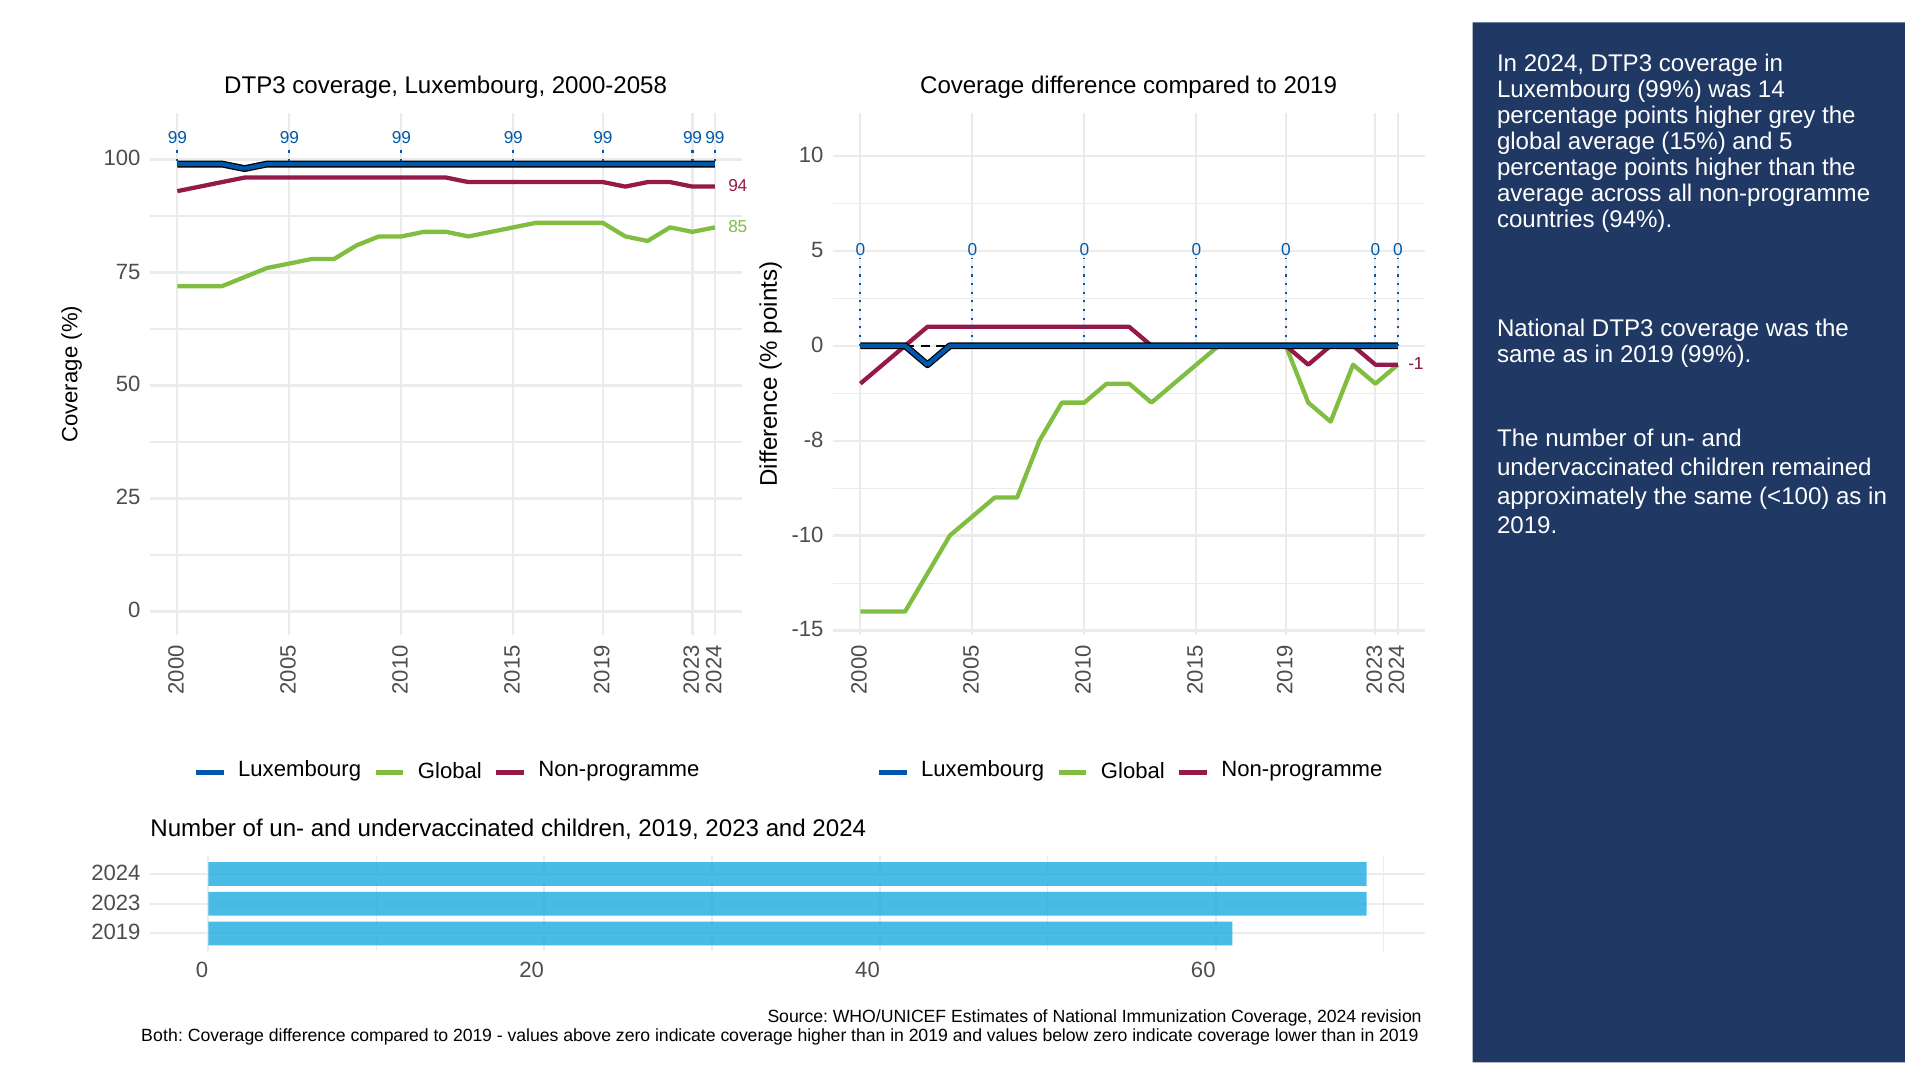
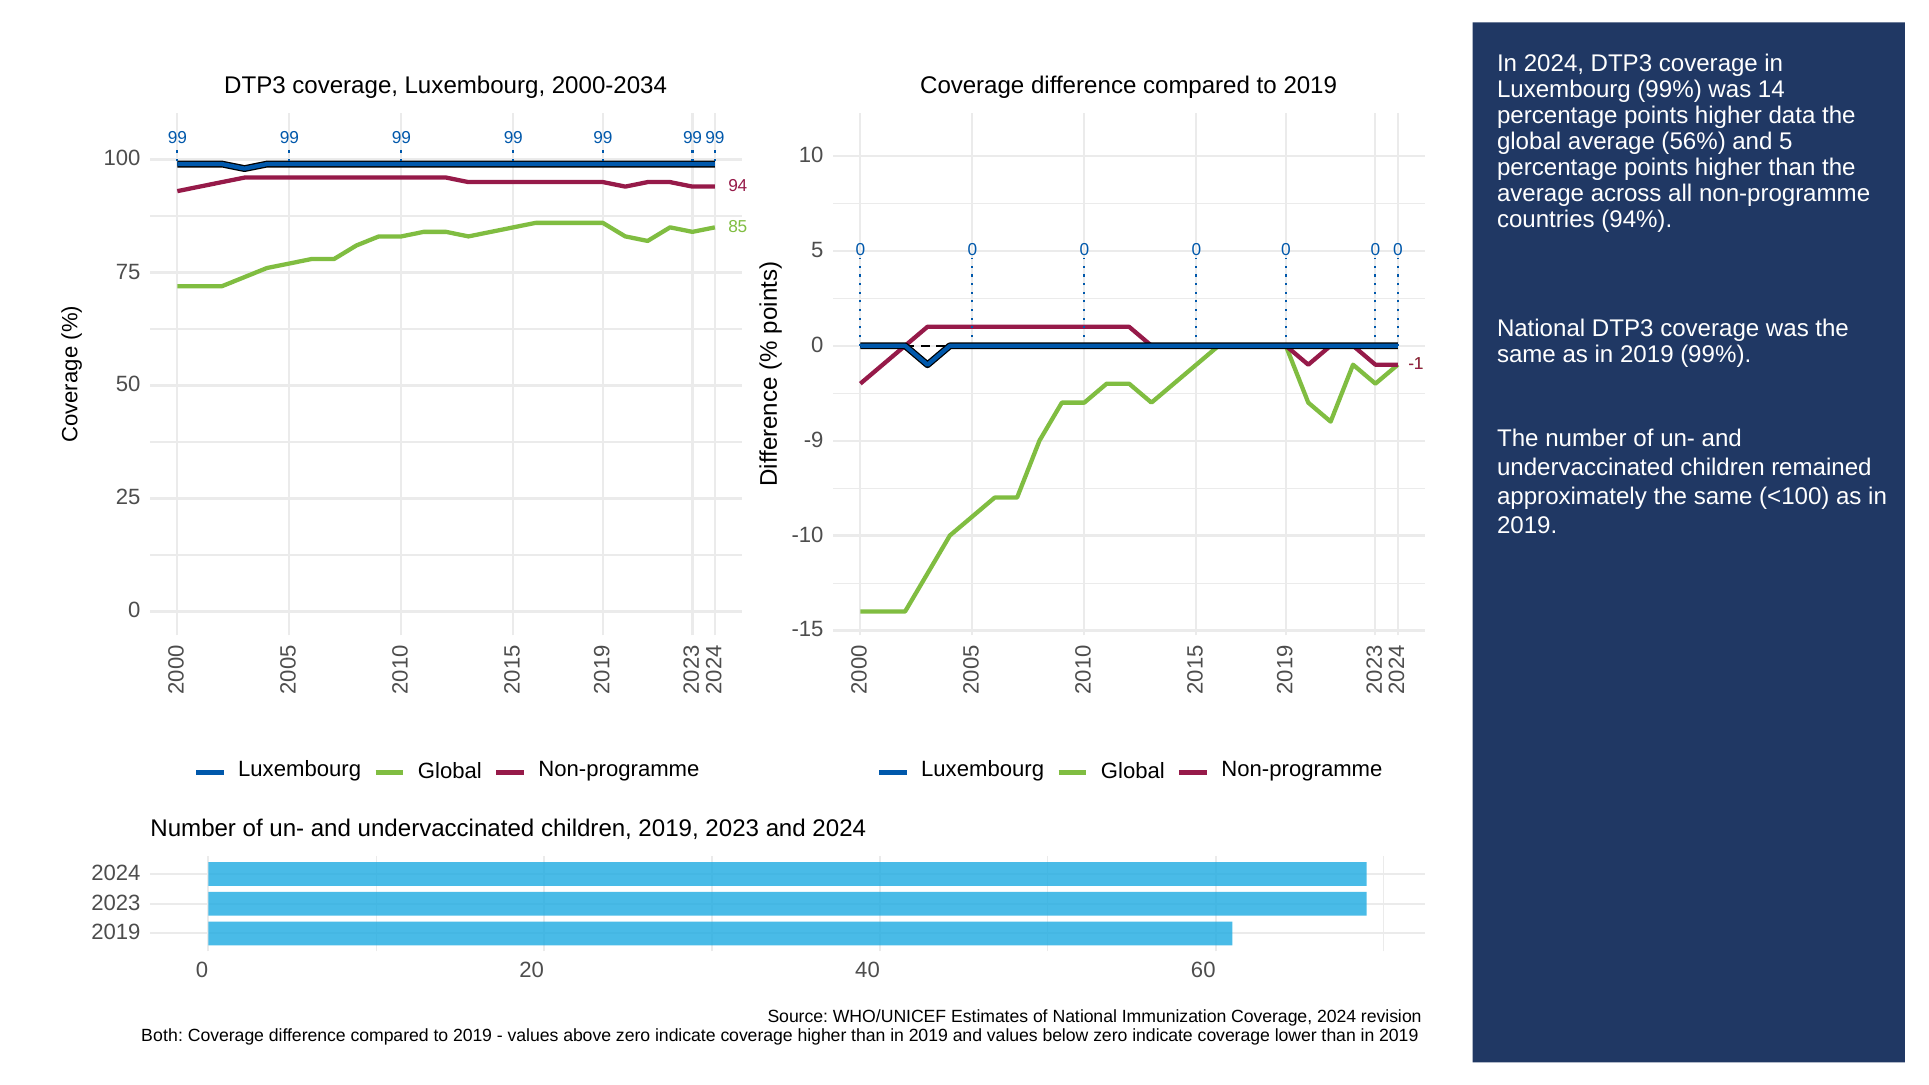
2000-2058: 2000-2058 -> 2000-2034 (609, 85)
grey: grey -> data (1792, 115)
15%: 15% -> 56% (1694, 142)
-8: -8 -> -9 (814, 440)
